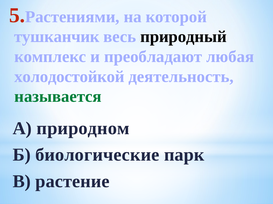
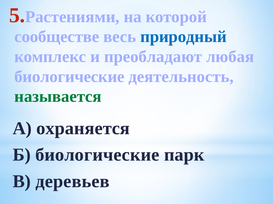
тушканчик: тушканчик -> сообществе (57, 37)
природный colour: black -> blue (183, 37)
холодостойкой: холодостойкой -> биологические (69, 77)
природном: природном -> охраняется (83, 129)
растение: растение -> деревьев (72, 182)
